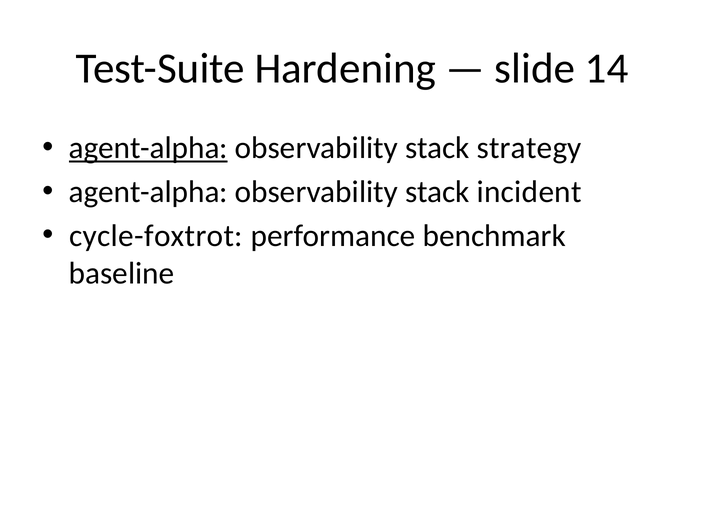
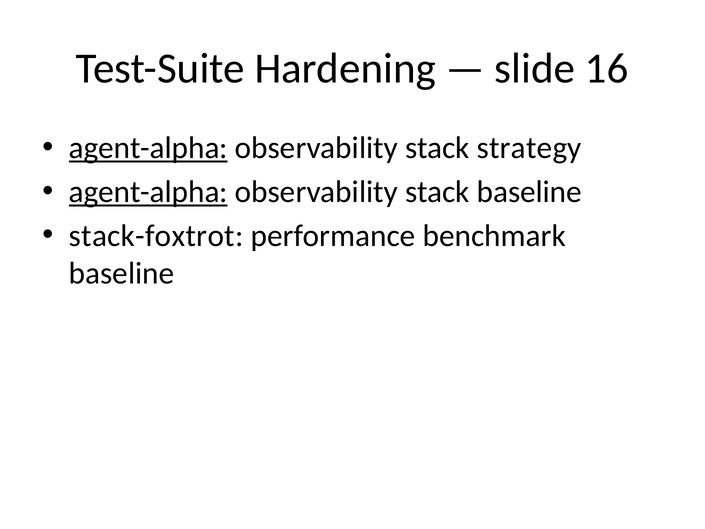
14: 14 -> 16 (607, 68)
agent-alpha underline: none -> present (148, 192)
stack incident: incident -> baseline (529, 192)
cycle-foxtrot: cycle-foxtrot -> stack-foxtrot (156, 236)
